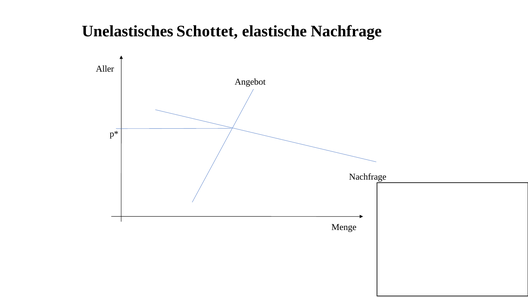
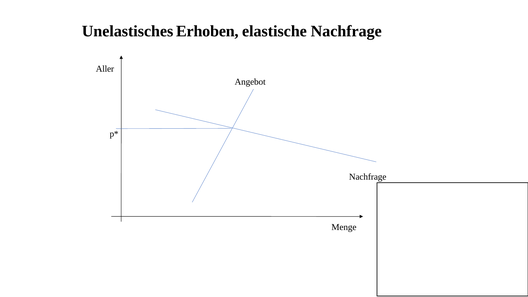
Schottet: Schottet -> Erhoben (207, 31)
